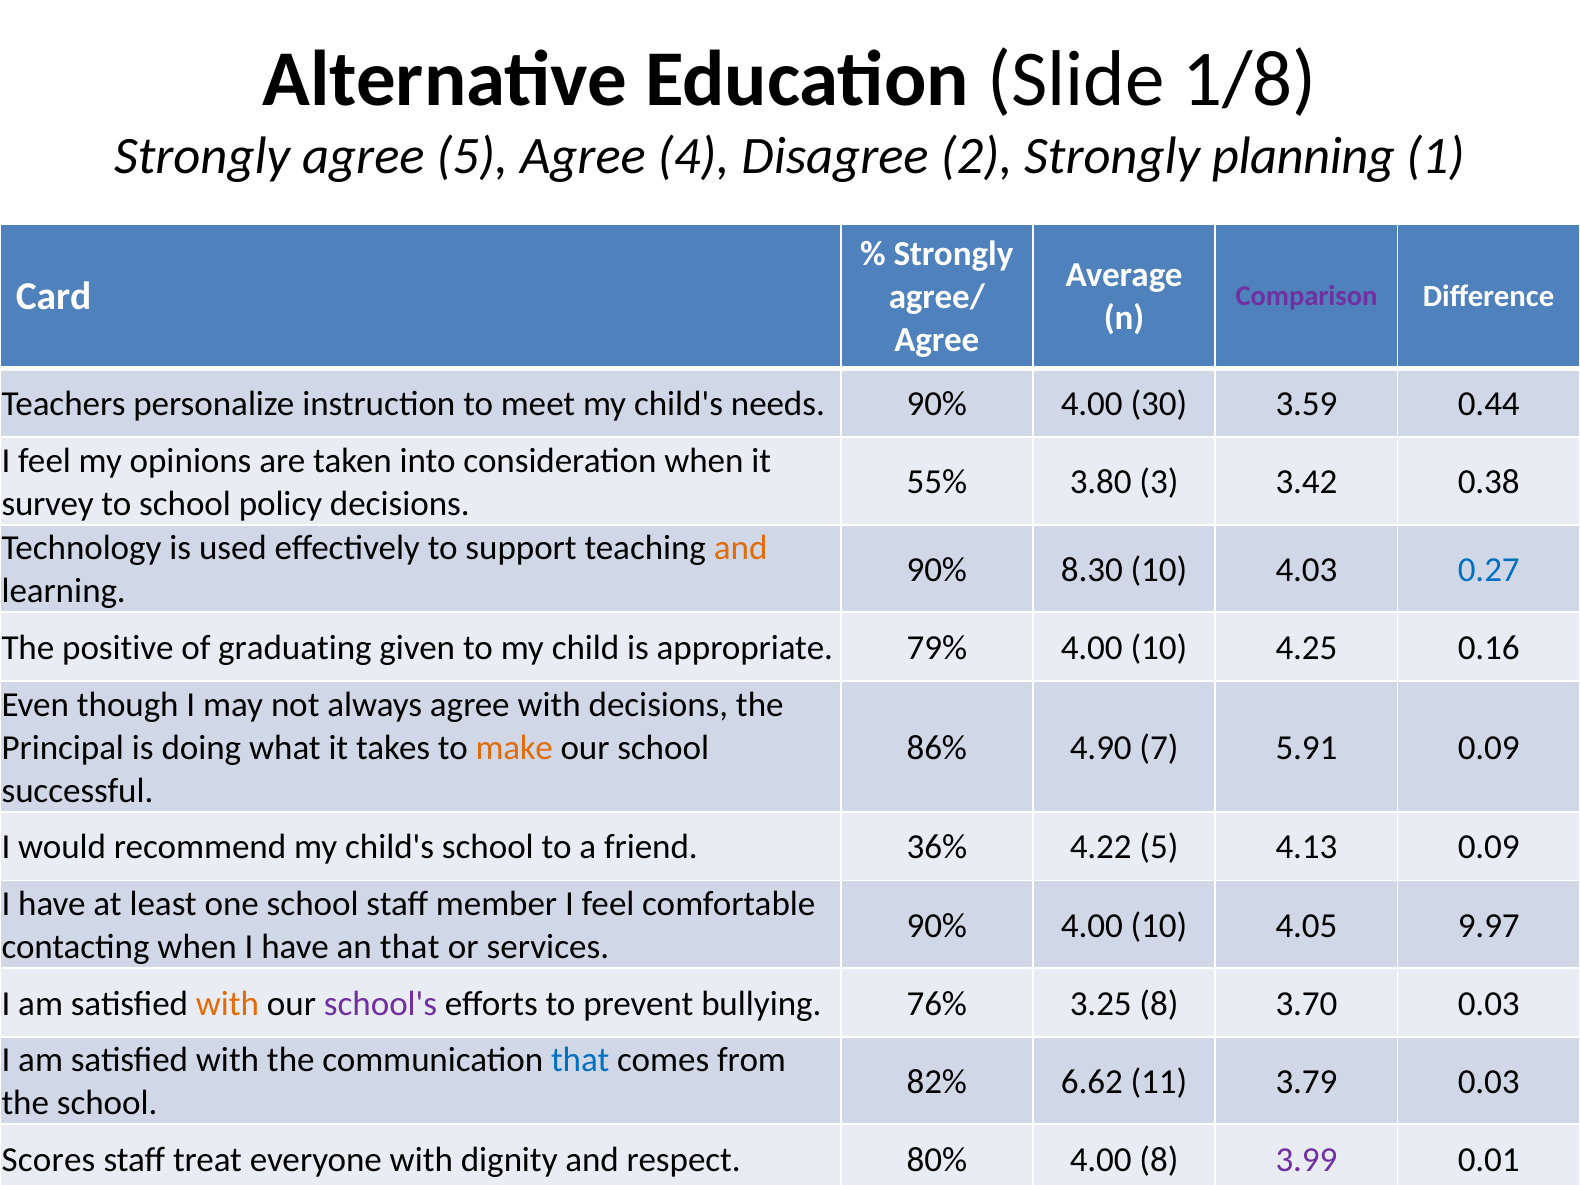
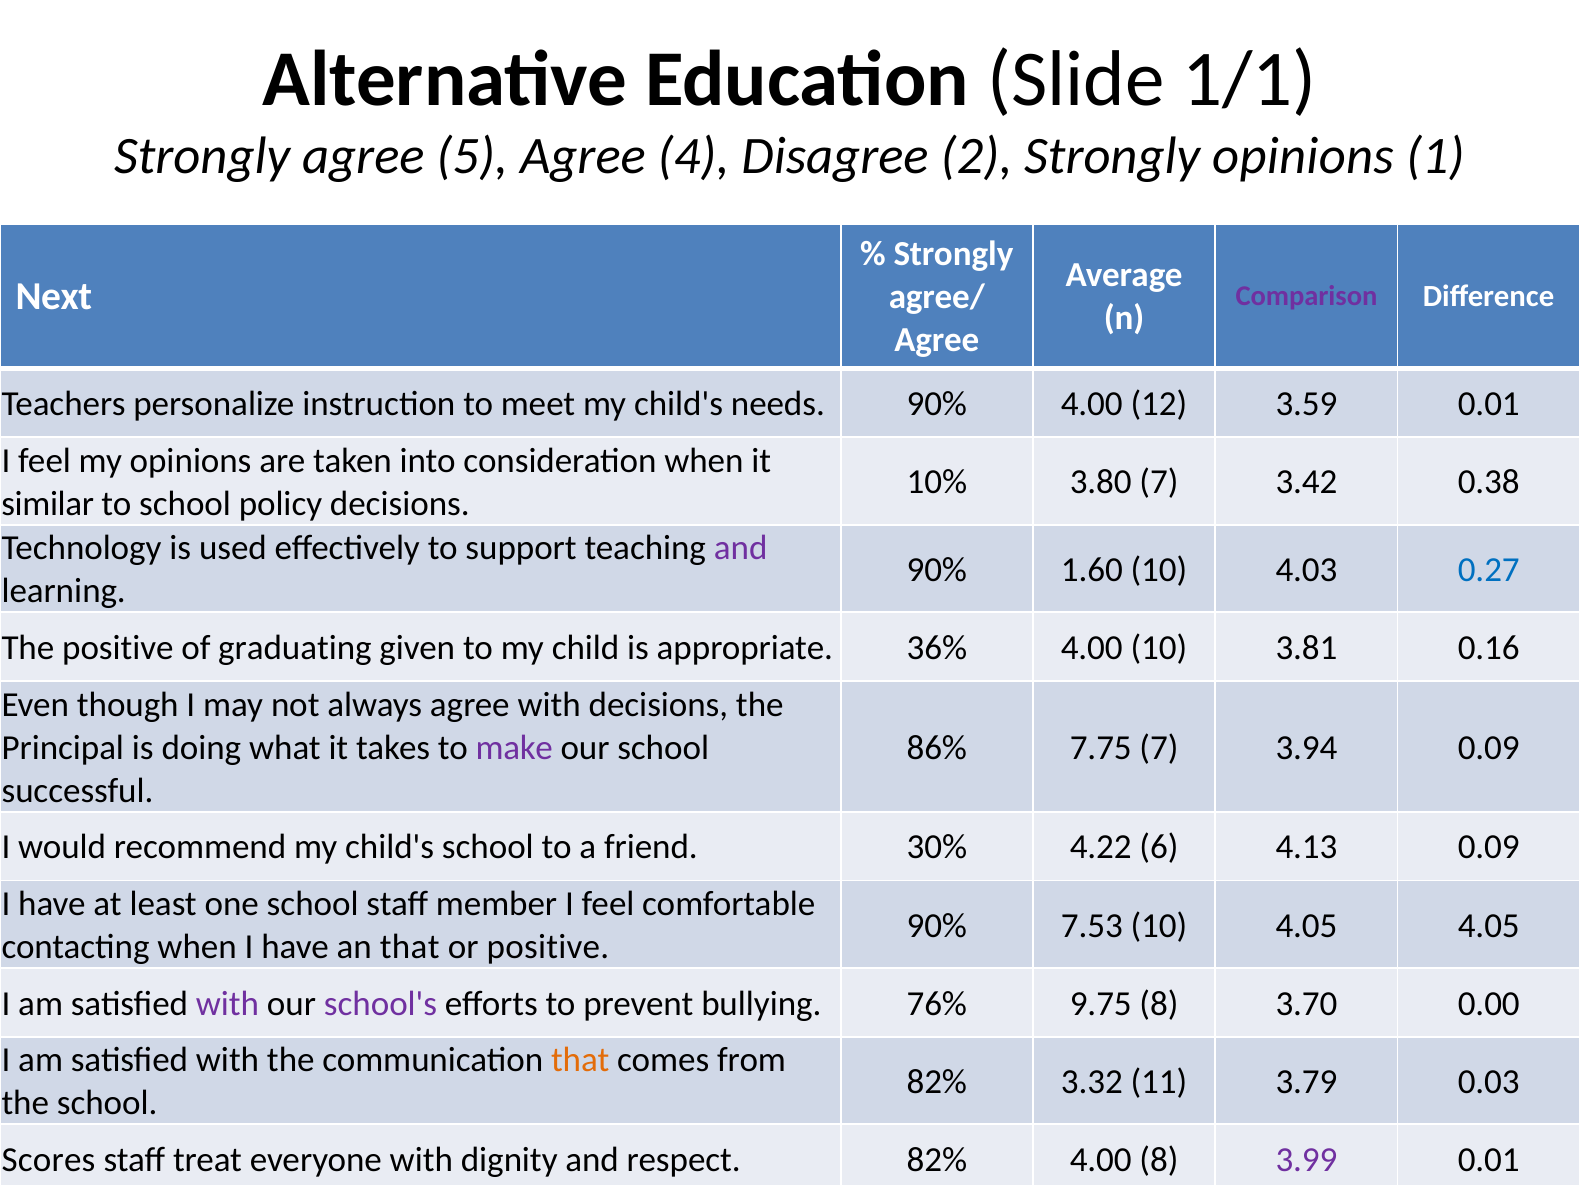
1/8: 1/8 -> 1/1 (1250, 79)
Strongly planning: planning -> opinions (1303, 156)
Card: Card -> Next (54, 297)
30: 30 -> 12 (1159, 404)
3.59 0.44: 0.44 -> 0.01 (1489, 404)
55%: 55% -> 10% (937, 482)
3.80 3: 3 -> 7 (1159, 482)
survey: survey -> similar (48, 504)
and colour: orange -> purple (741, 548)
8.30: 8.30 -> 1.60 (1092, 570)
79%: 79% -> 36% (937, 648)
4.25: 4.25 -> 3.81 (1306, 648)
make colour: orange -> purple (514, 748)
4.90: 4.90 -> 7.75 (1101, 748)
5.91: 5.91 -> 3.94 (1306, 748)
36%: 36% -> 30% (937, 847)
4.22 5: 5 -> 6 (1159, 847)
4.00: 4.00 -> 7.53 (1092, 925)
4.05 9.97: 9.97 -> 4.05 (1489, 925)
or services: services -> positive (548, 947)
with colour: orange -> purple (228, 1004)
3.25: 3.25 -> 9.75 (1101, 1004)
3.70 0.03: 0.03 -> 0.00 (1489, 1004)
that colour: blue -> orange (580, 1060)
6.62: 6.62 -> 3.32 (1092, 1082)
respect 80%: 80% -> 82% (937, 1160)
